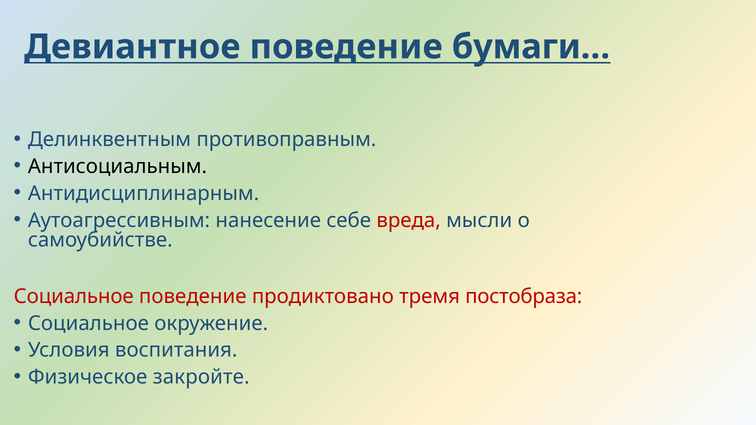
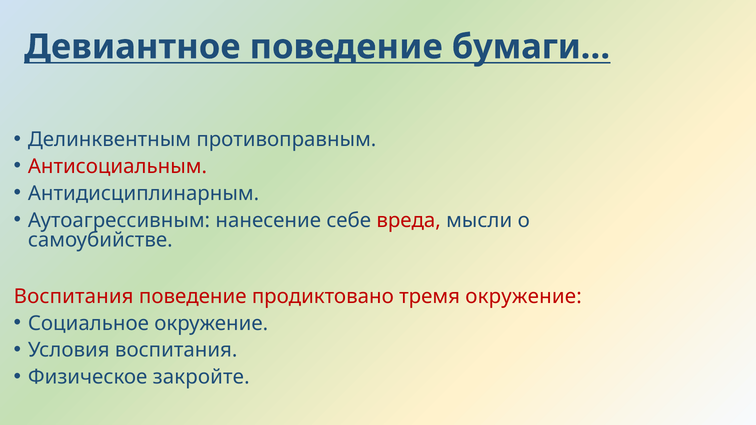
Антисоциальным colour: black -> red (117, 167)
Социальное: Социальное -> Воспитания (74, 296)
тремя постобраза: постобраза -> окружение (524, 296)
